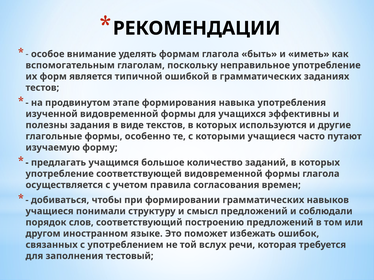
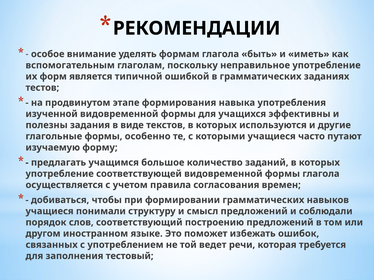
вслух: вслух -> ведет (213, 245)
